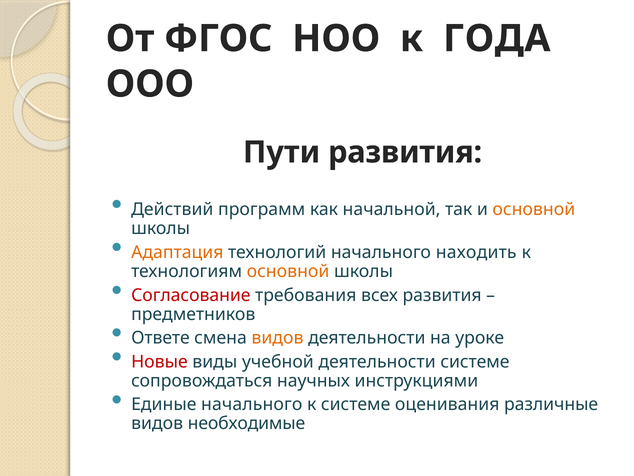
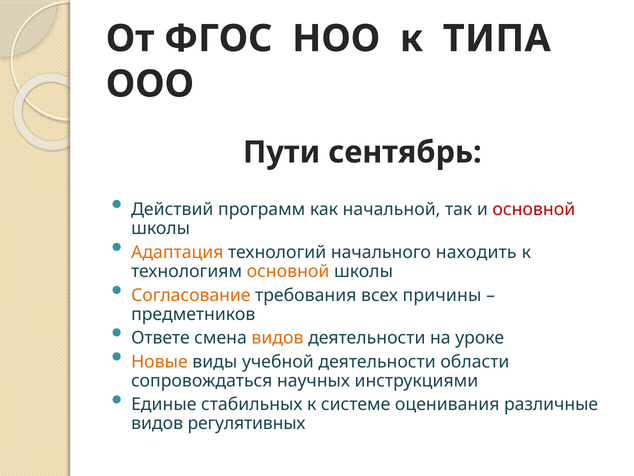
ГОДА: ГОДА -> ТИПА (497, 39)
Пути развития: развития -> сентябрь (405, 152)
основной colour: orange -> red (534, 209)
Согласование colour: red -> orange (191, 295)
всех развития: развития -> причины (442, 295)
Новые colour: red -> orange (159, 361)
деятельности системе: системе -> области (475, 361)
Единые начального: начального -> стабильных (252, 404)
необходимые: необходимые -> регулятивных (246, 423)
